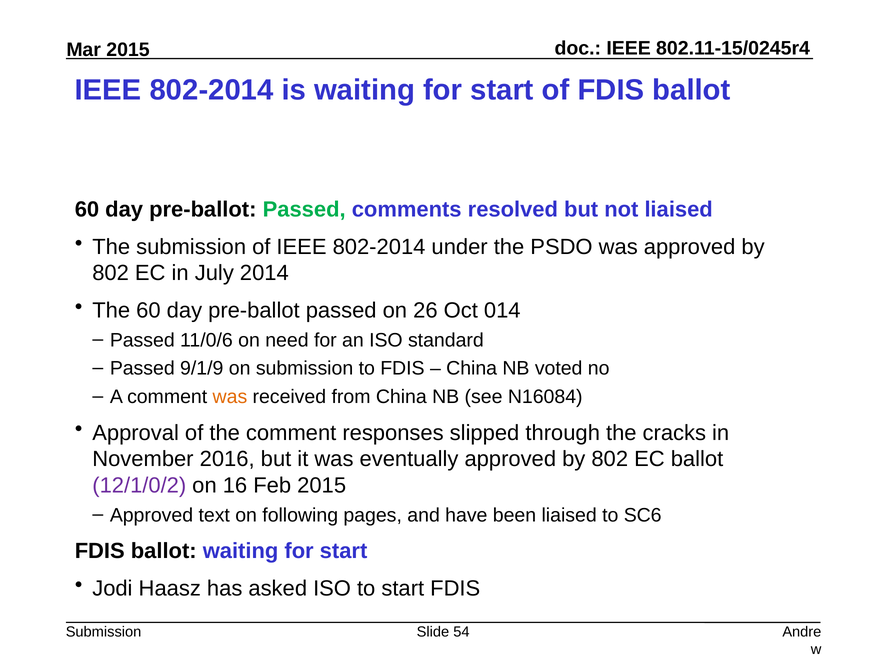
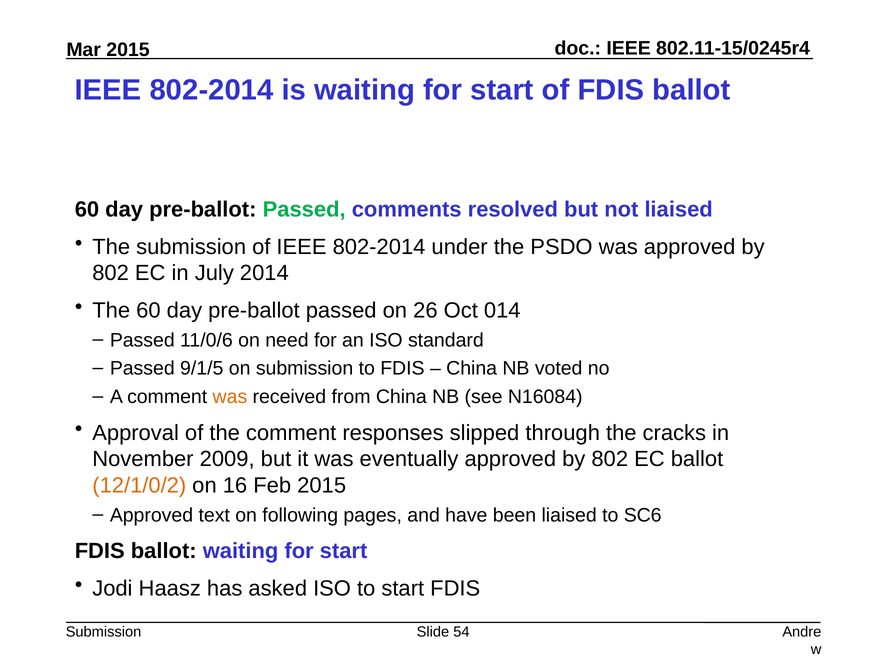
9/1/9: 9/1/9 -> 9/1/5 (202, 369)
2016: 2016 -> 2009 (227, 459)
12/1/0/2 colour: purple -> orange (139, 486)
